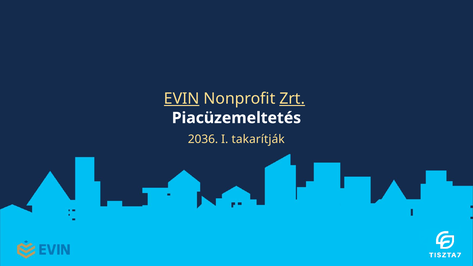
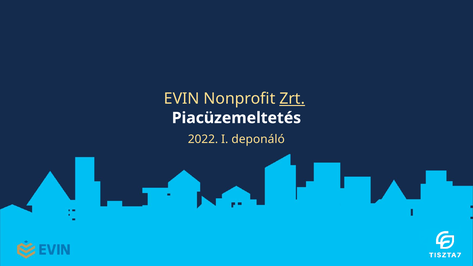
EVIN underline: present -> none (182, 99)
2036: 2036 -> 2022 (203, 139)
takarítják: takarítják -> deponáló (258, 139)
